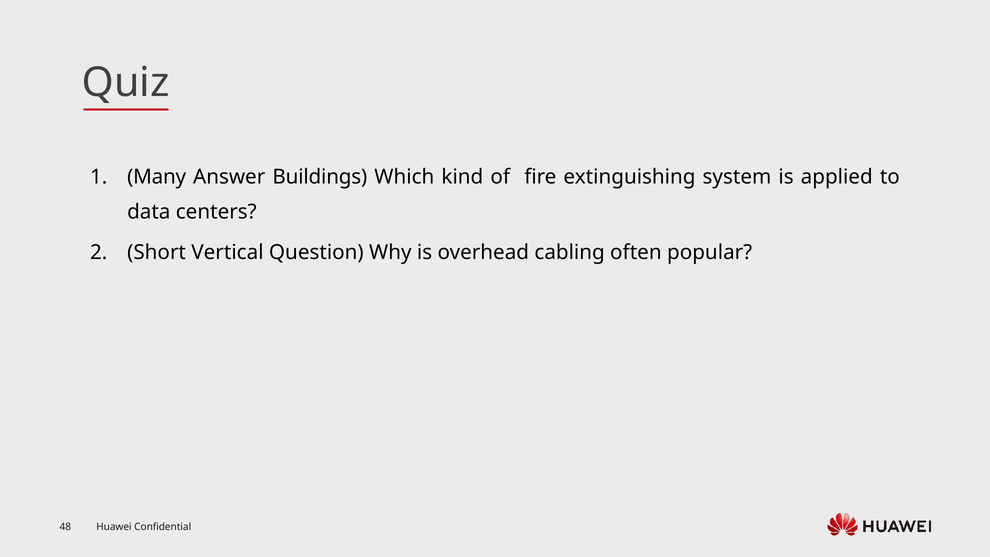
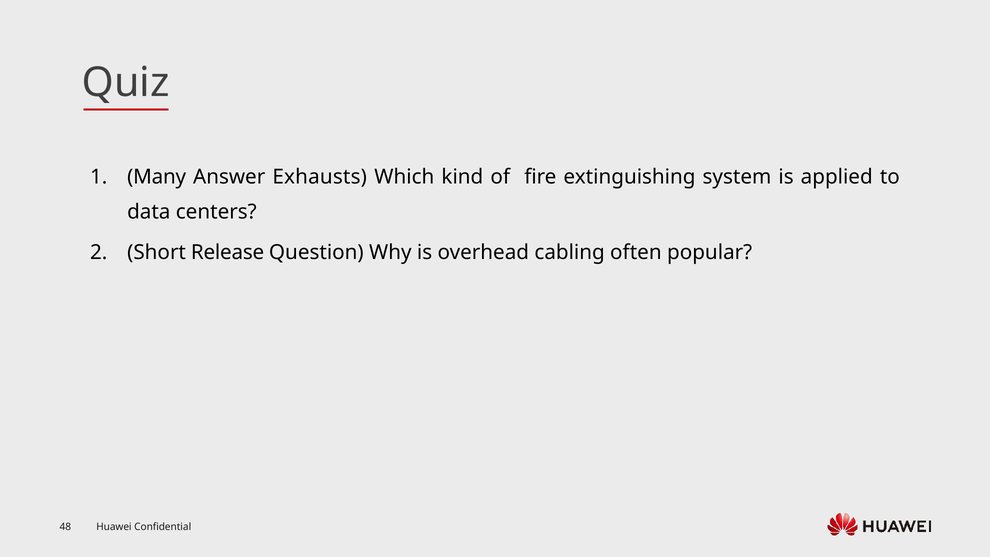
Buildings: Buildings -> Exhausts (320, 177)
Vertical: Vertical -> Release (228, 253)
